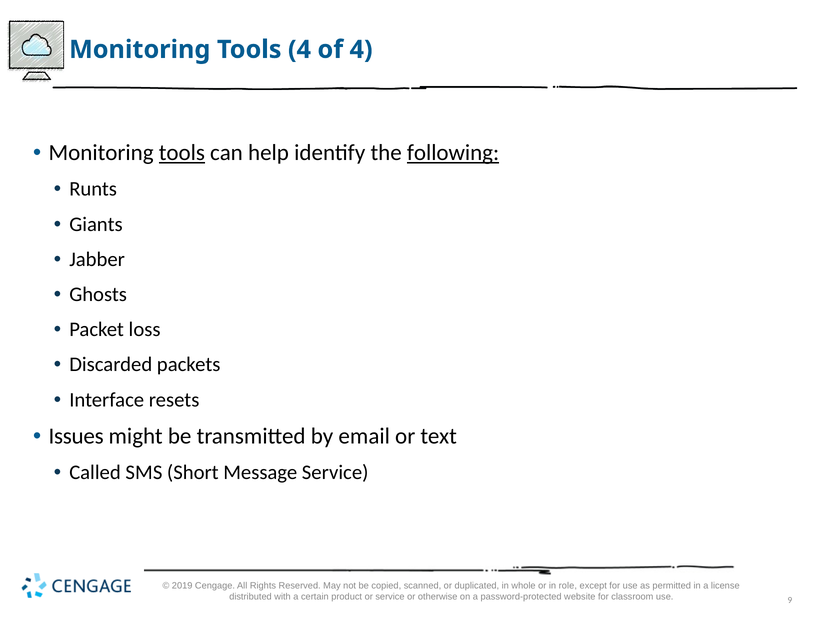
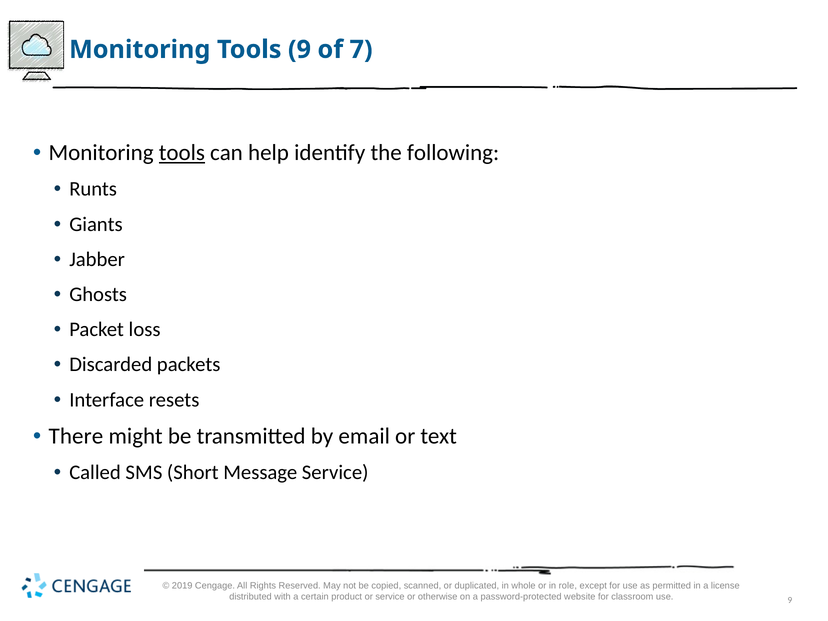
Tools 4: 4 -> 9 (299, 50)
of 4: 4 -> 7 (361, 50)
following underline: present -> none (453, 153)
Issues: Issues -> There (76, 436)
